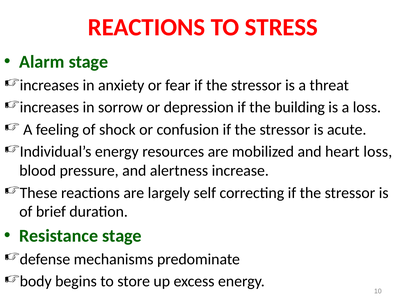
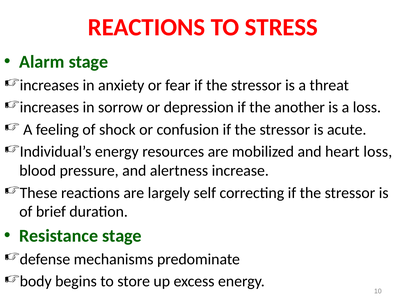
building: building -> another (300, 107)
